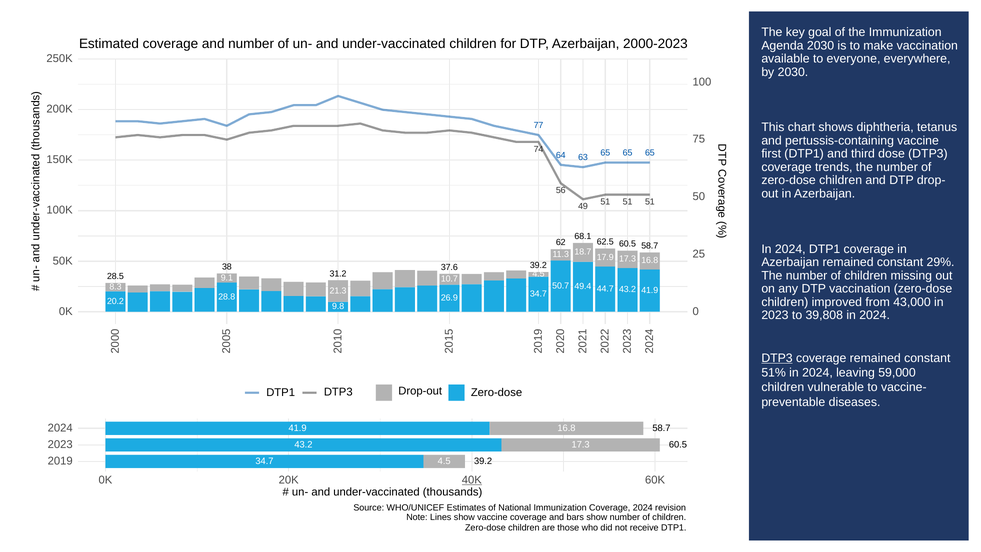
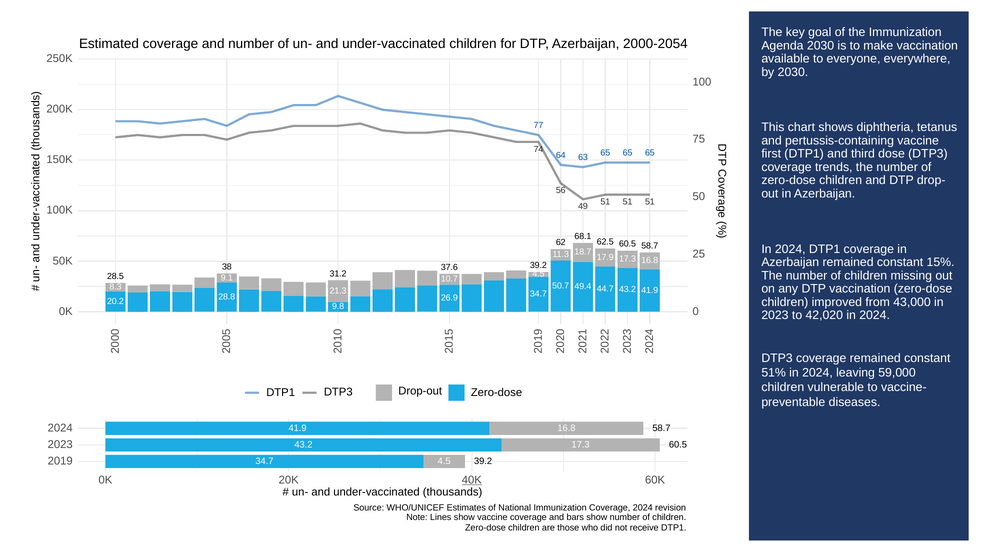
2000-2023: 2000-2023 -> 2000-2054 (655, 44)
29%: 29% -> 15% (941, 262)
39,808: 39,808 -> 42,020 (824, 315)
DTP3 underline: present -> none (777, 358)
